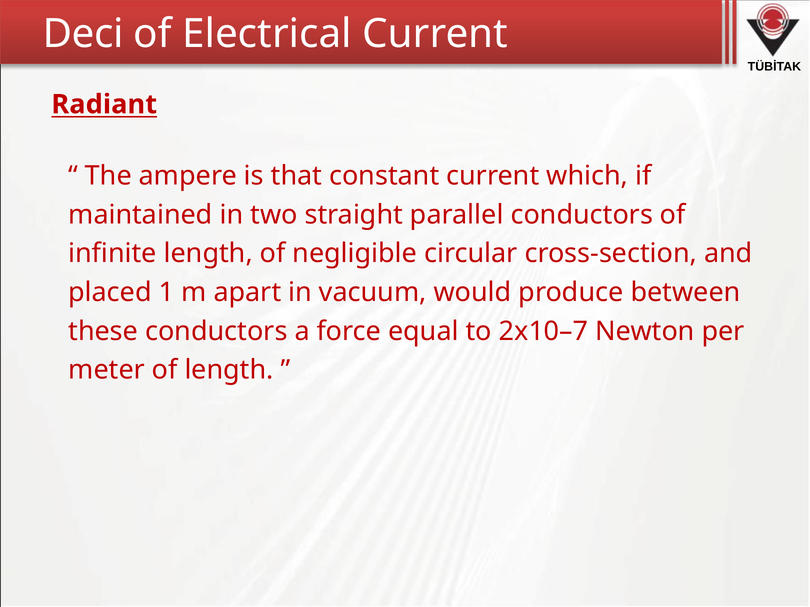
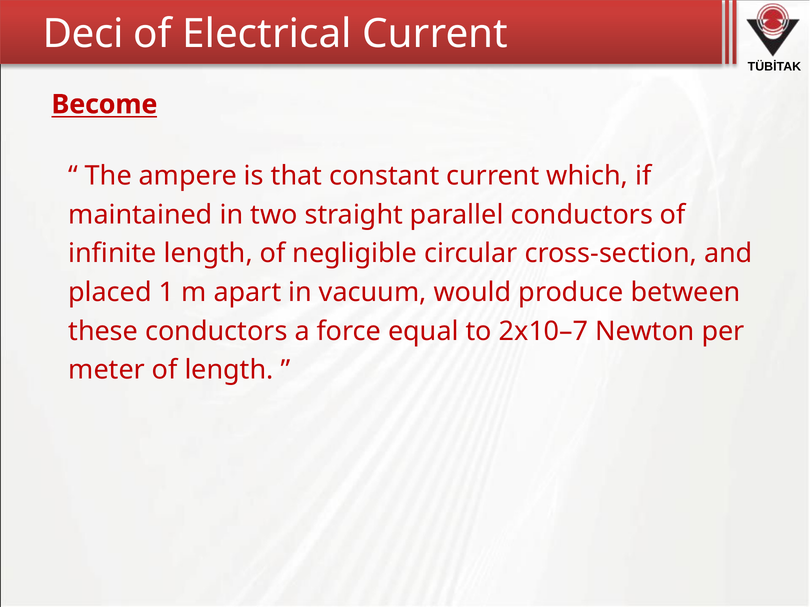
Radiant: Radiant -> Become (104, 104)
